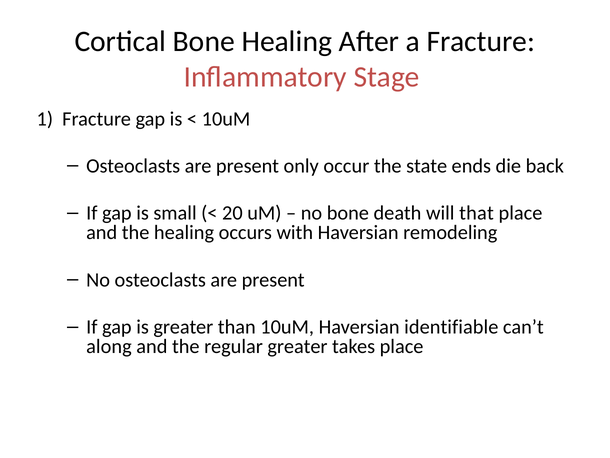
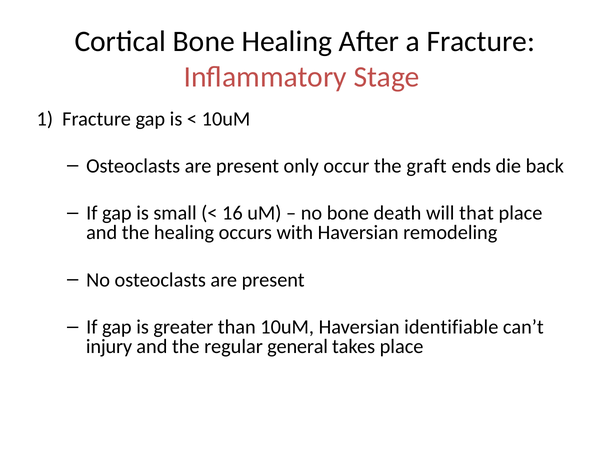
state: state -> graft (427, 166)
20: 20 -> 16 (232, 213)
along: along -> injury (109, 346)
regular greater: greater -> general (298, 346)
